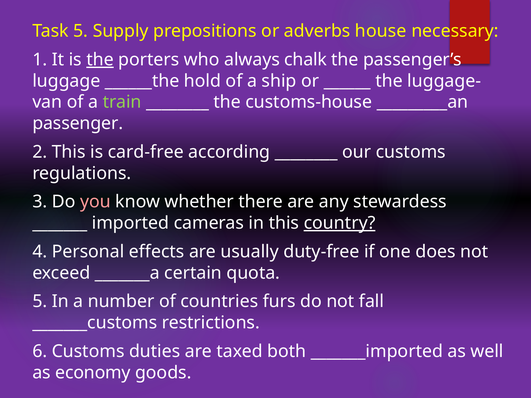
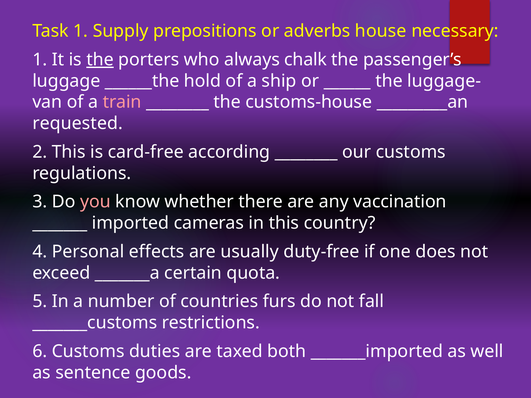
Task 5: 5 -> 1 (81, 31)
train colour: light green -> pink (122, 102)
passenger: passenger -> requested (78, 123)
stewardess: stewardess -> vaccination (400, 202)
country underline: present -> none (340, 223)
economy: economy -> sentence (93, 373)
